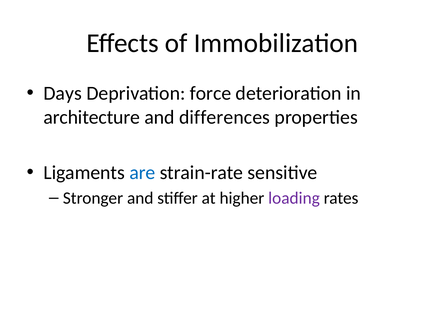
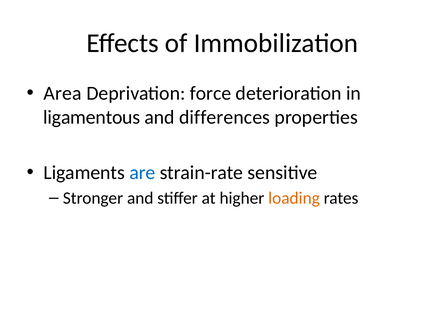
Days: Days -> Area (63, 93)
architecture: architecture -> ligamentous (92, 117)
loading colour: purple -> orange (294, 198)
